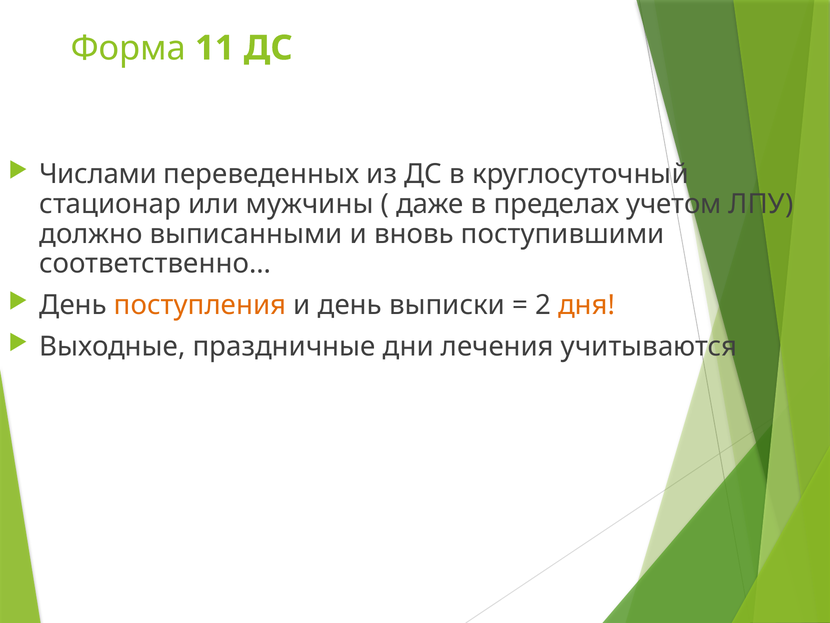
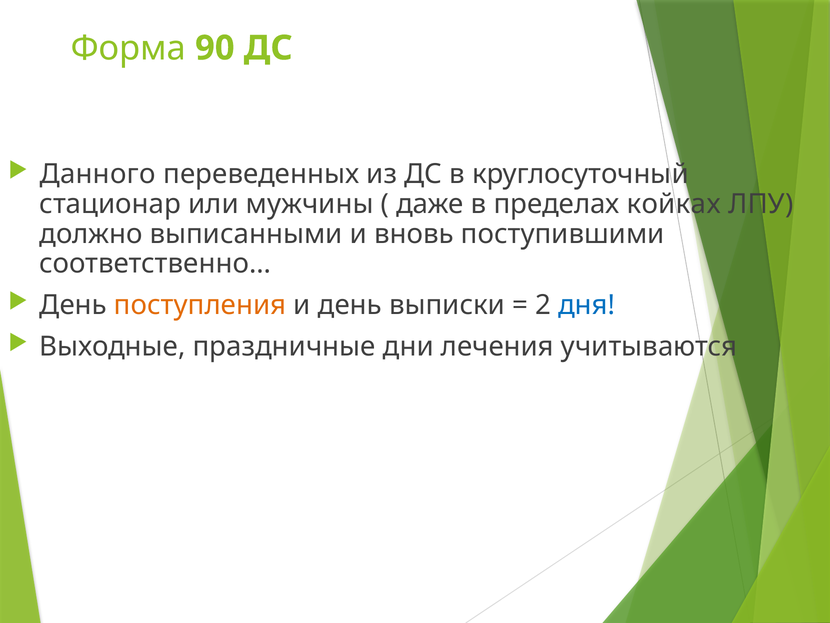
11: 11 -> 90 (215, 48)
Числами: Числами -> Данного (98, 174)
учетом: учетом -> койках (674, 204)
дня colour: orange -> blue (587, 305)
